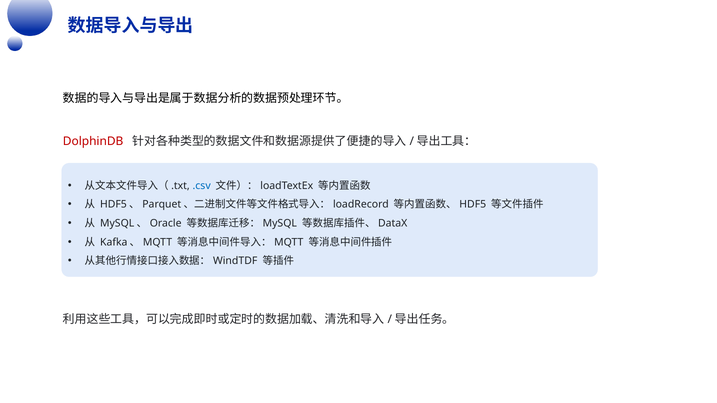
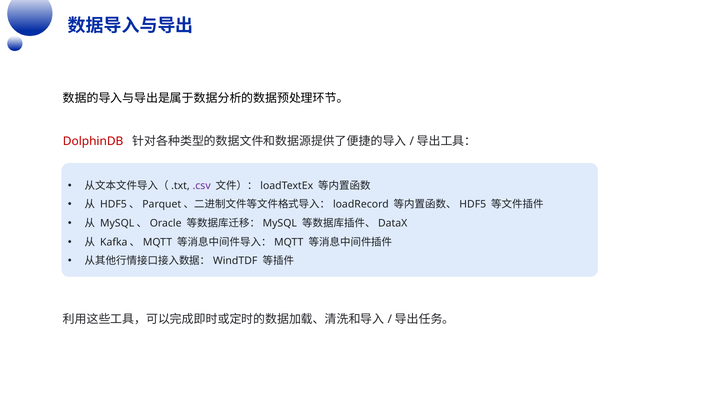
.csv colour: blue -> purple (202, 186)
